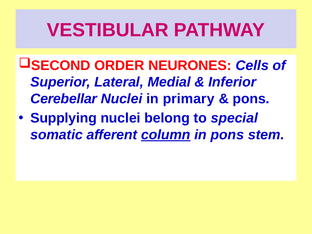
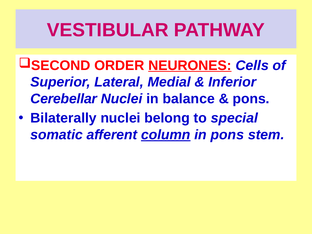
NEURONES underline: none -> present (190, 65)
primary: primary -> balance (189, 99)
Supplying: Supplying -> Bilaterally (64, 118)
